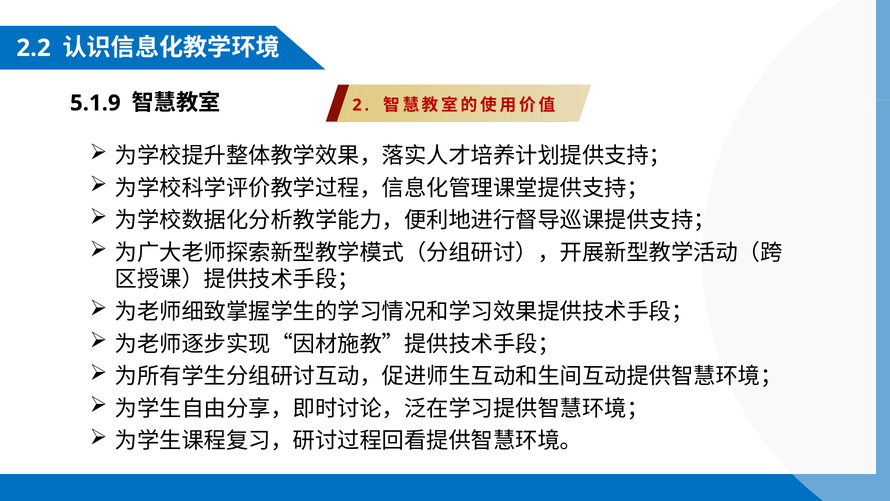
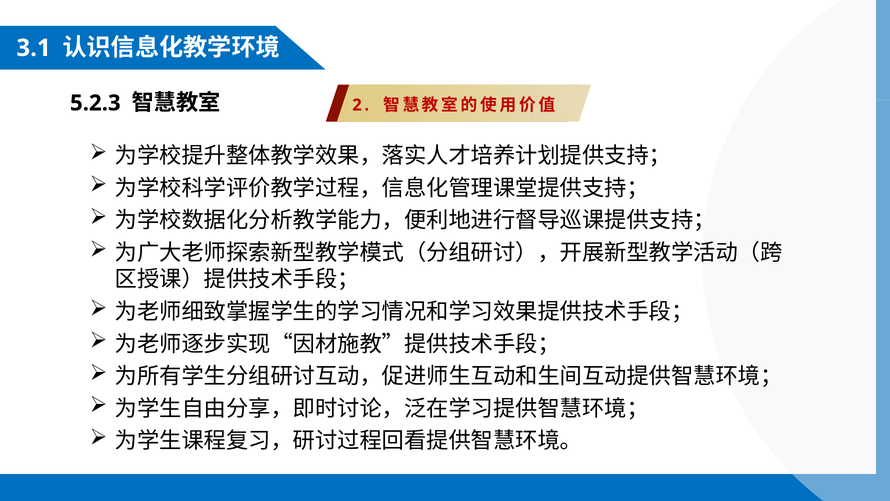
2.2: 2.2 -> 3.1 (34, 48)
5.1.9: 5.1.9 -> 5.2.3 (95, 103)
